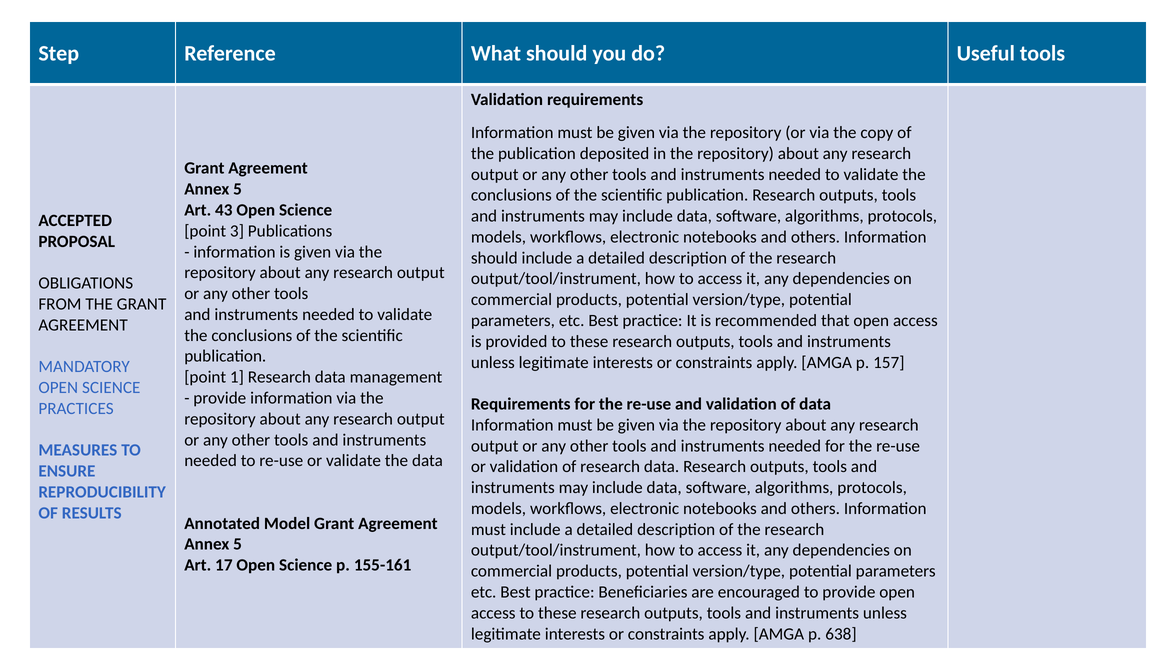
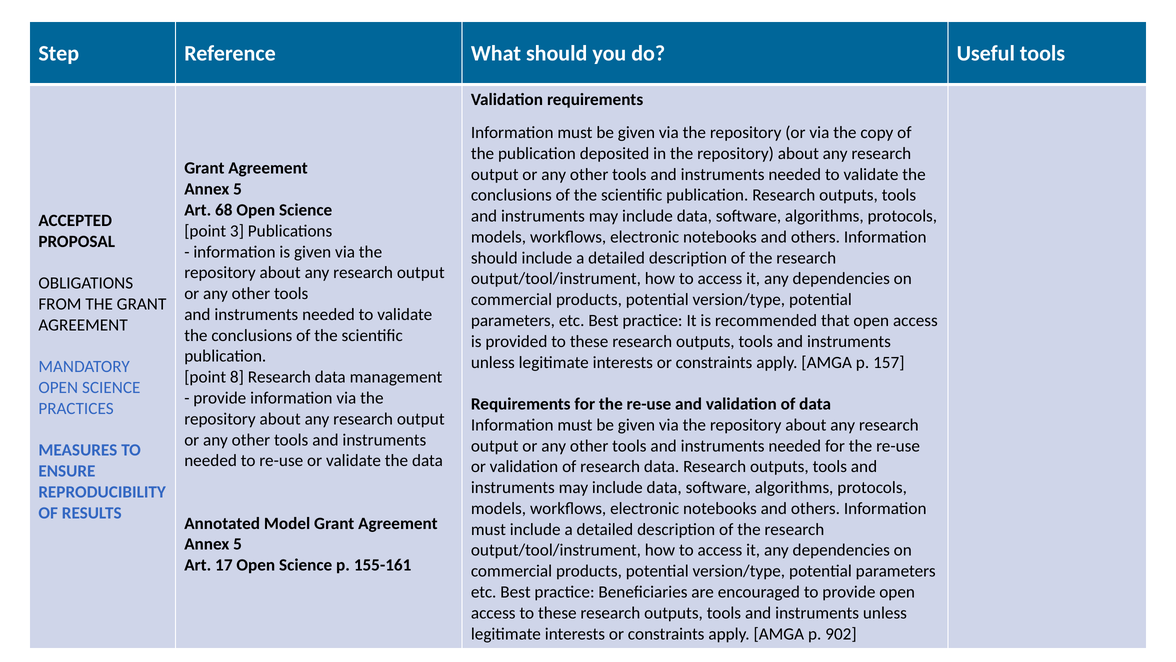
43: 43 -> 68 (224, 210)
1: 1 -> 8 (237, 377)
638: 638 -> 902 (841, 633)
